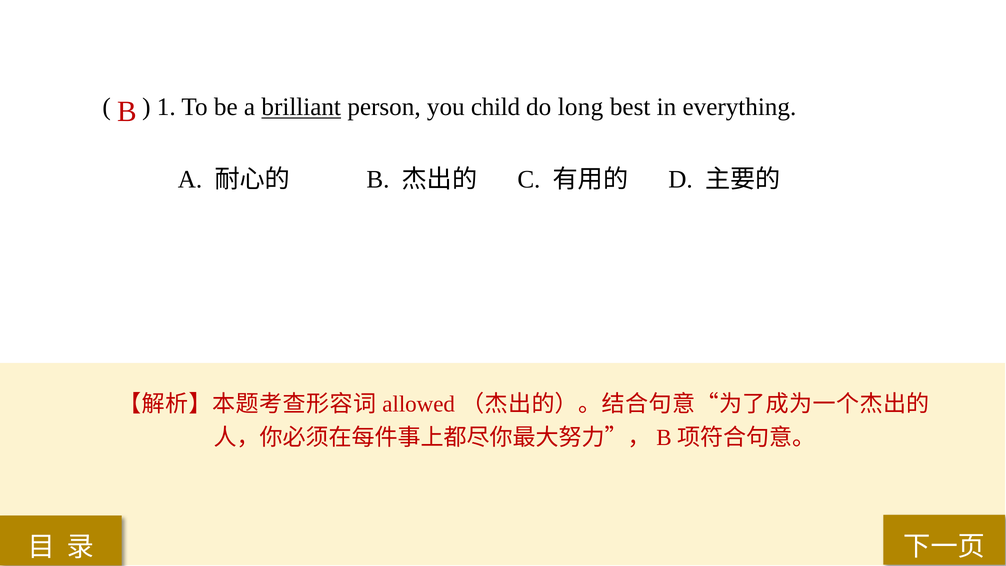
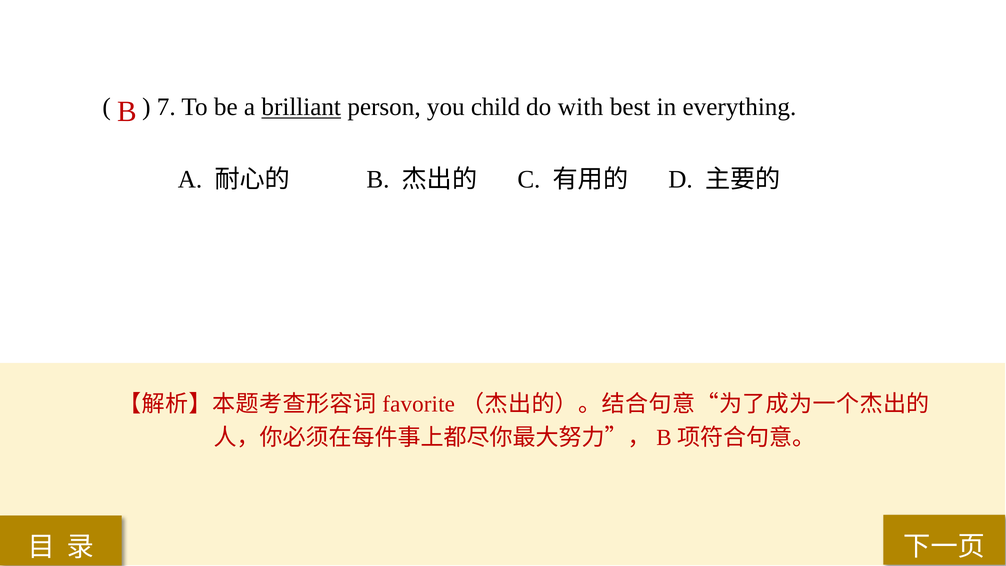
1: 1 -> 7 (166, 107)
long: long -> with (580, 107)
allowed: allowed -> favorite (419, 404)
